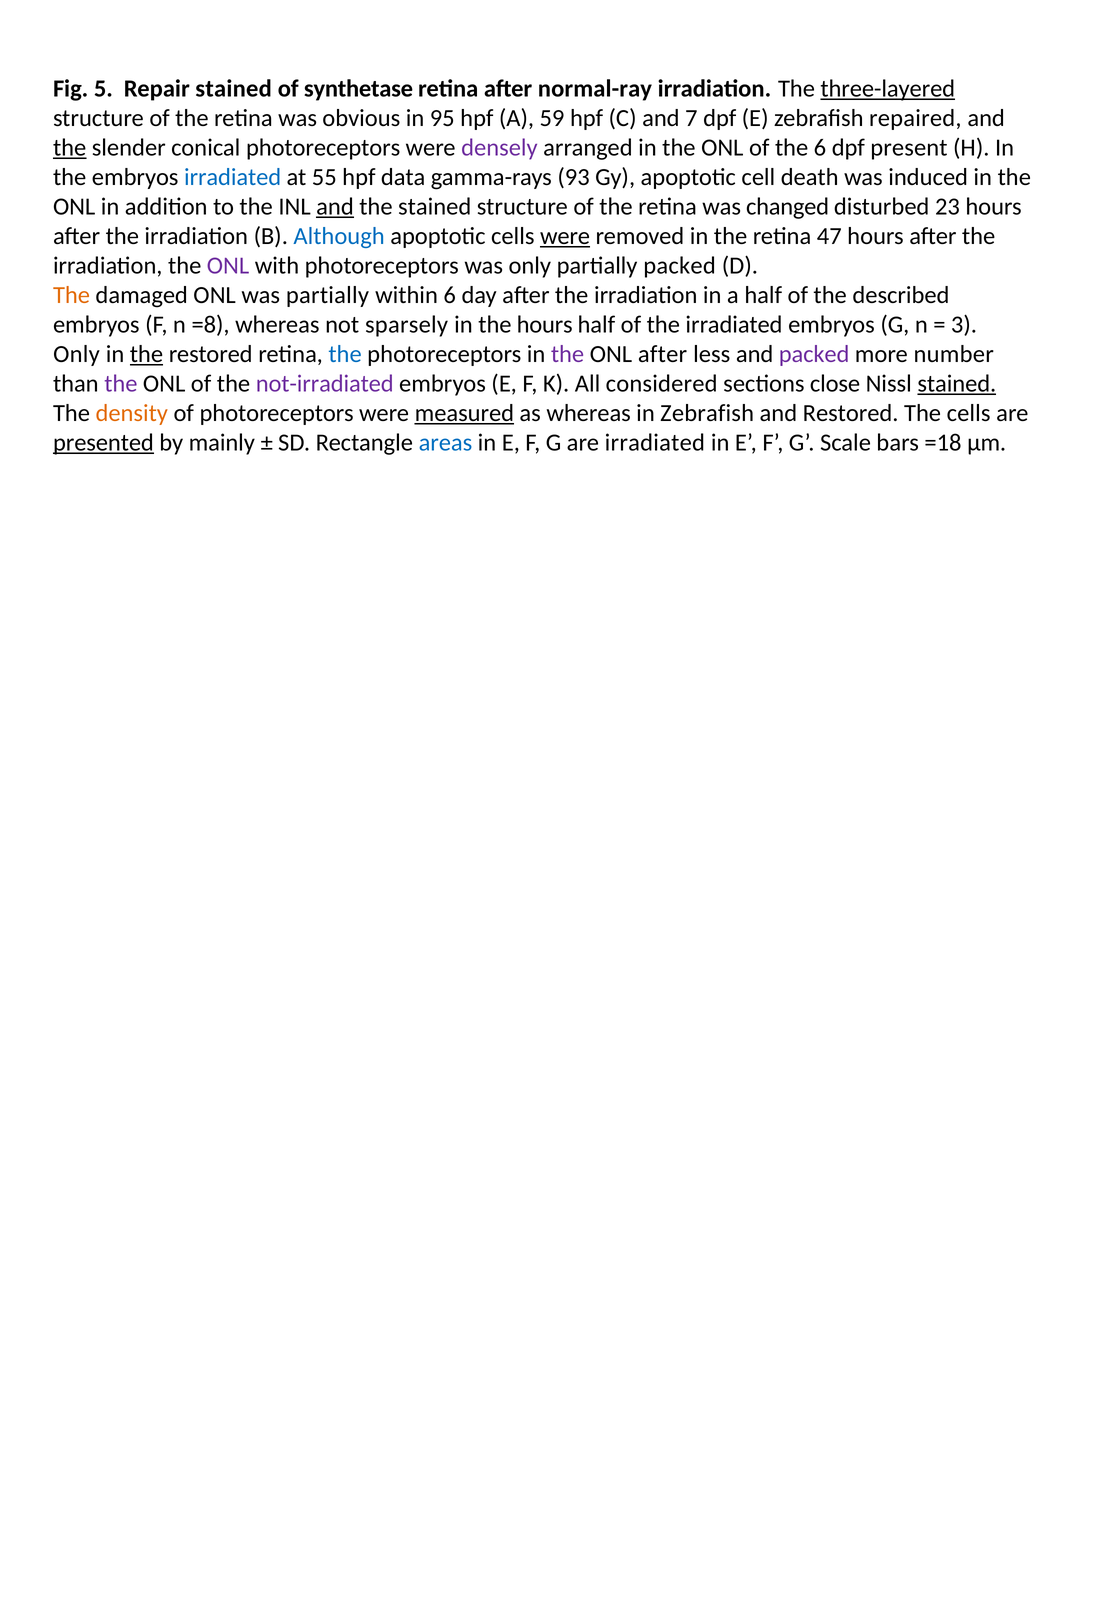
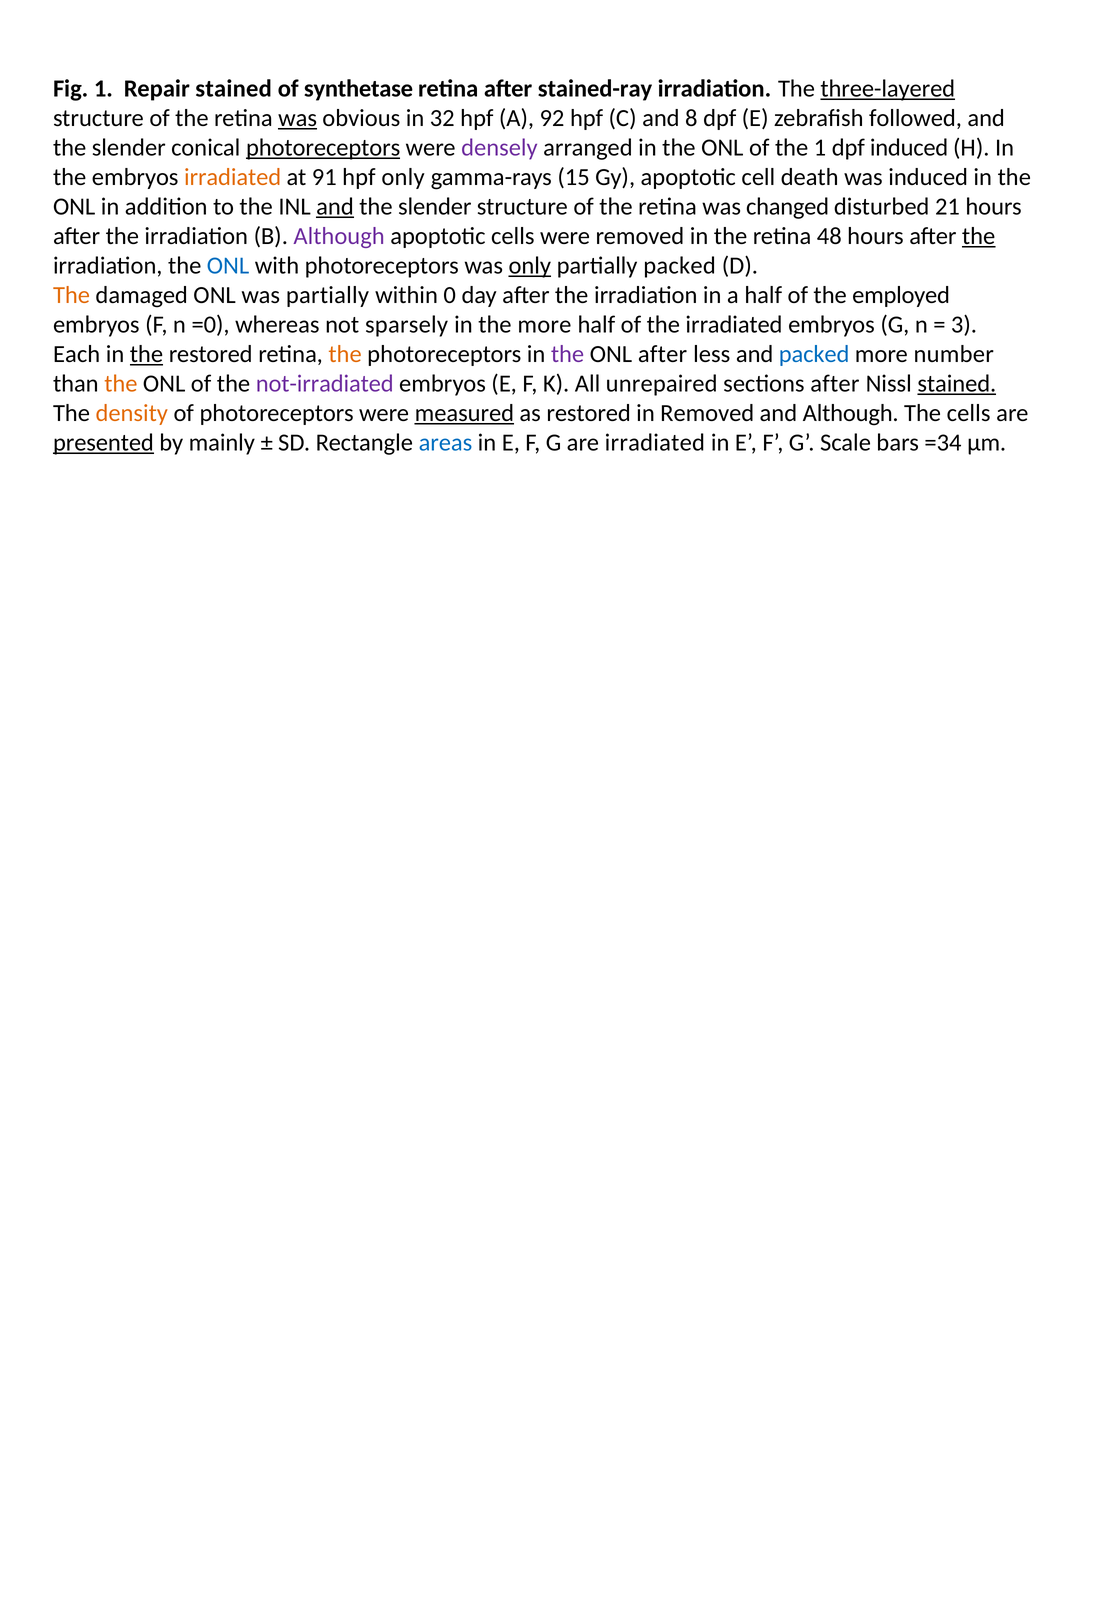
Fig 5: 5 -> 1 (103, 89)
normal-ray: normal-ray -> stained-ray (595, 89)
was underline: none -> present (298, 118)
95: 95 -> 32 (442, 118)
59: 59 -> 92 (552, 118)
7: 7 -> 8 (691, 118)
repaired: repaired -> followed (915, 118)
the underline: present -> none (70, 148)
photoreceptors underline: none -> present (323, 148)
the 6: 6 -> 1 (820, 148)
dpf present: present -> induced (909, 148)
irradiated colour: blue -> orange (233, 177)
55: 55 -> 91 (324, 177)
hpf data: data -> only (403, 177)
93: 93 -> 15 (574, 177)
stained: stained -> slender (435, 207)
23: 23 -> 21 (947, 207)
Although colour: blue -> purple (339, 236)
were underline: present -> none (565, 236)
47: 47 -> 48 (829, 236)
the underline: none -> present (979, 236)
ONL colour: purple -> blue (228, 266)
only underline: none -> present (530, 266)
within 6: 6 -> 0 (450, 295)
described: described -> employed (901, 295)
=8: =8 -> =0 (211, 325)
the hours: hours -> more (544, 325)
Only: Only -> Each (77, 354)
the colour: blue -> orange (345, 354)
packed colour: purple -> blue (814, 354)
the colour: purple -> orange (121, 384)
considered: considered -> unrepaired (662, 384)
sections close: close -> after (835, 384)
as whereas: whereas -> restored (589, 413)
in Zebrafish: Zebrafish -> Removed (707, 413)
and Restored: Restored -> Although (851, 413)
=18: =18 -> =34 (943, 443)
